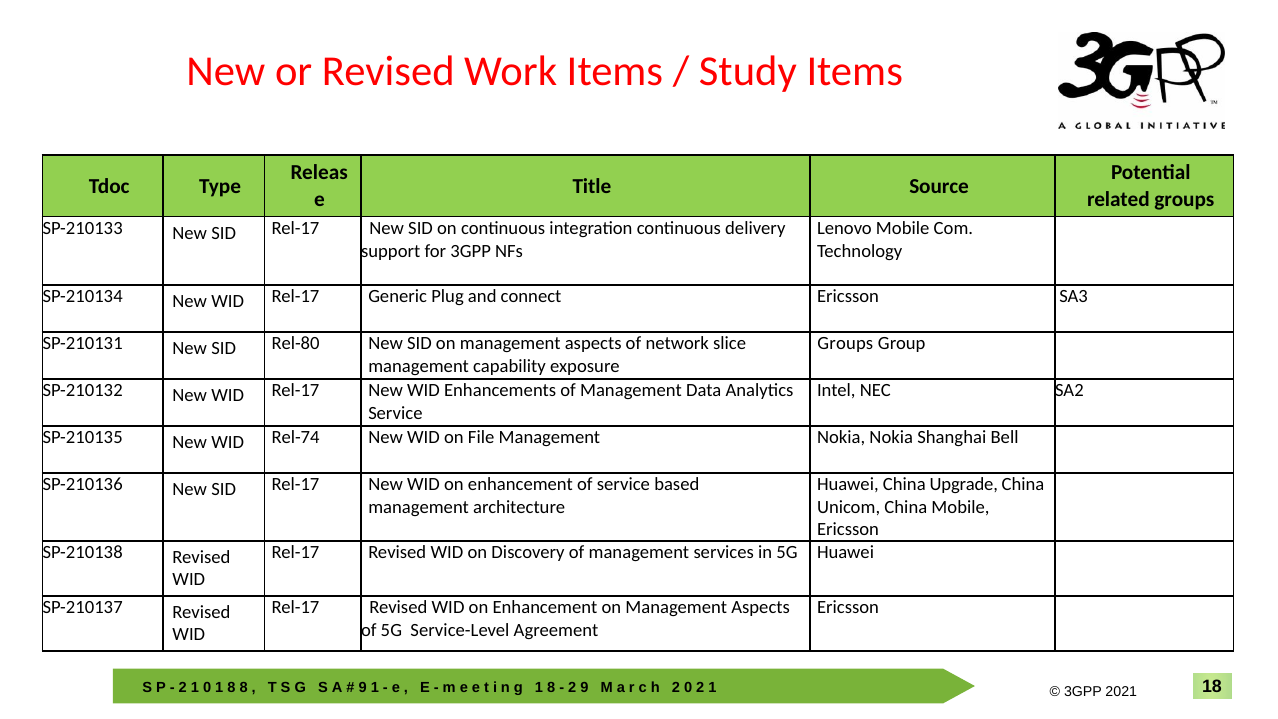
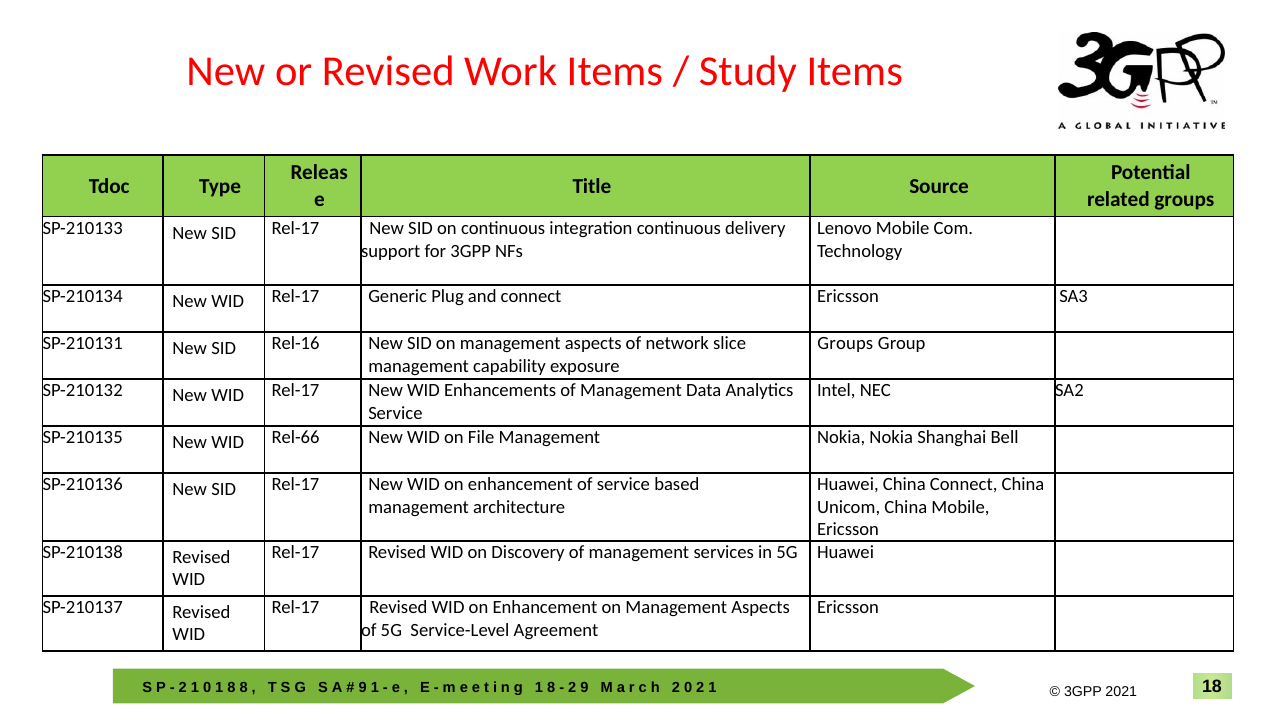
Rel-80: Rel-80 -> Rel-16 (296, 343)
Rel-74: Rel-74 -> Rel-66 (296, 437)
China Upgrade: Upgrade -> Connect (964, 484)
